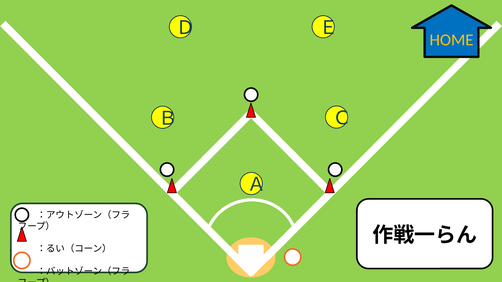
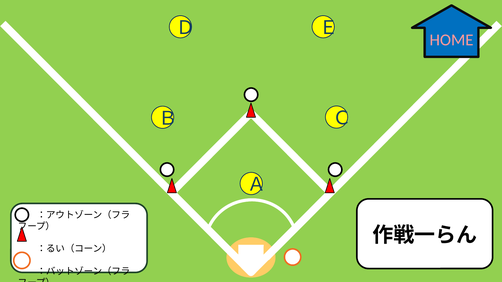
HOME colour: yellow -> pink (451, 40)
